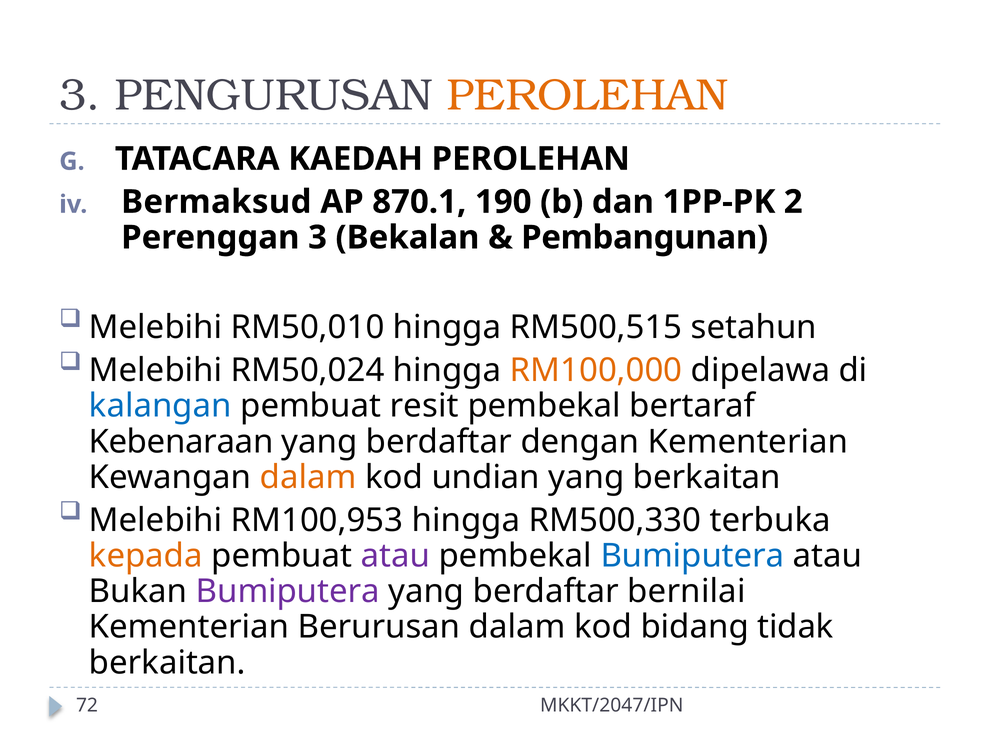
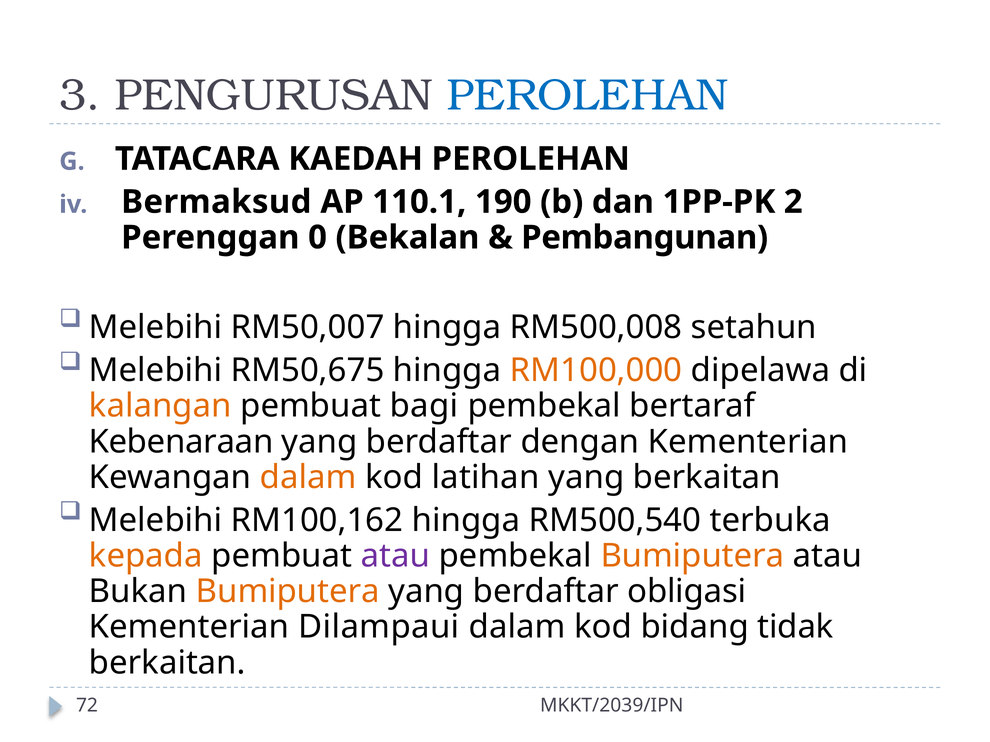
PEROLEHAN colour: orange -> blue (587, 96)
870.1: 870.1 -> 110.1 (419, 202)
Perenggan 3: 3 -> 0 (318, 238)
RM50,010: RM50,010 -> RM50,007 (308, 328)
RM500,515: RM500,515 -> RM500,008 (596, 328)
RM50,024: RM50,024 -> RM50,675 (308, 371)
kalangan colour: blue -> orange (160, 406)
resit: resit -> bagi (424, 406)
undian: undian -> latihan (486, 478)
RM100,953: RM100,953 -> RM100,162 (317, 521)
RM500,330: RM500,330 -> RM500,540 (615, 521)
Bumiputera colour: blue -> orange (692, 556)
Bumiputera colour: purple -> orange (288, 592)
bernilai: bernilai -> obligasi (687, 592)
Berurusan: Berurusan -> Dilampaui (379, 628)
MKKT/2047/IPN: MKKT/2047/IPN -> MKKT/2039/IPN (612, 706)
